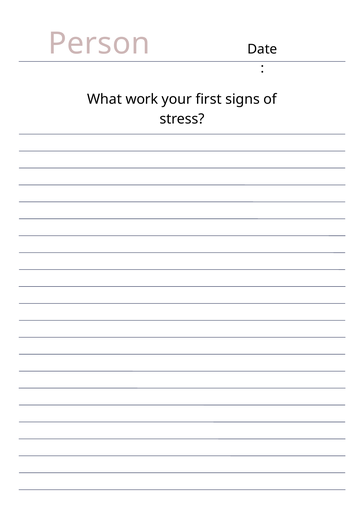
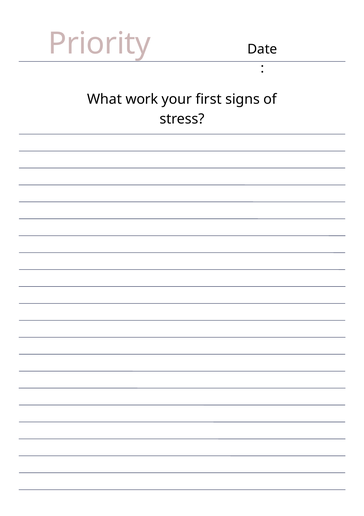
Person: Person -> Priority (99, 43)
